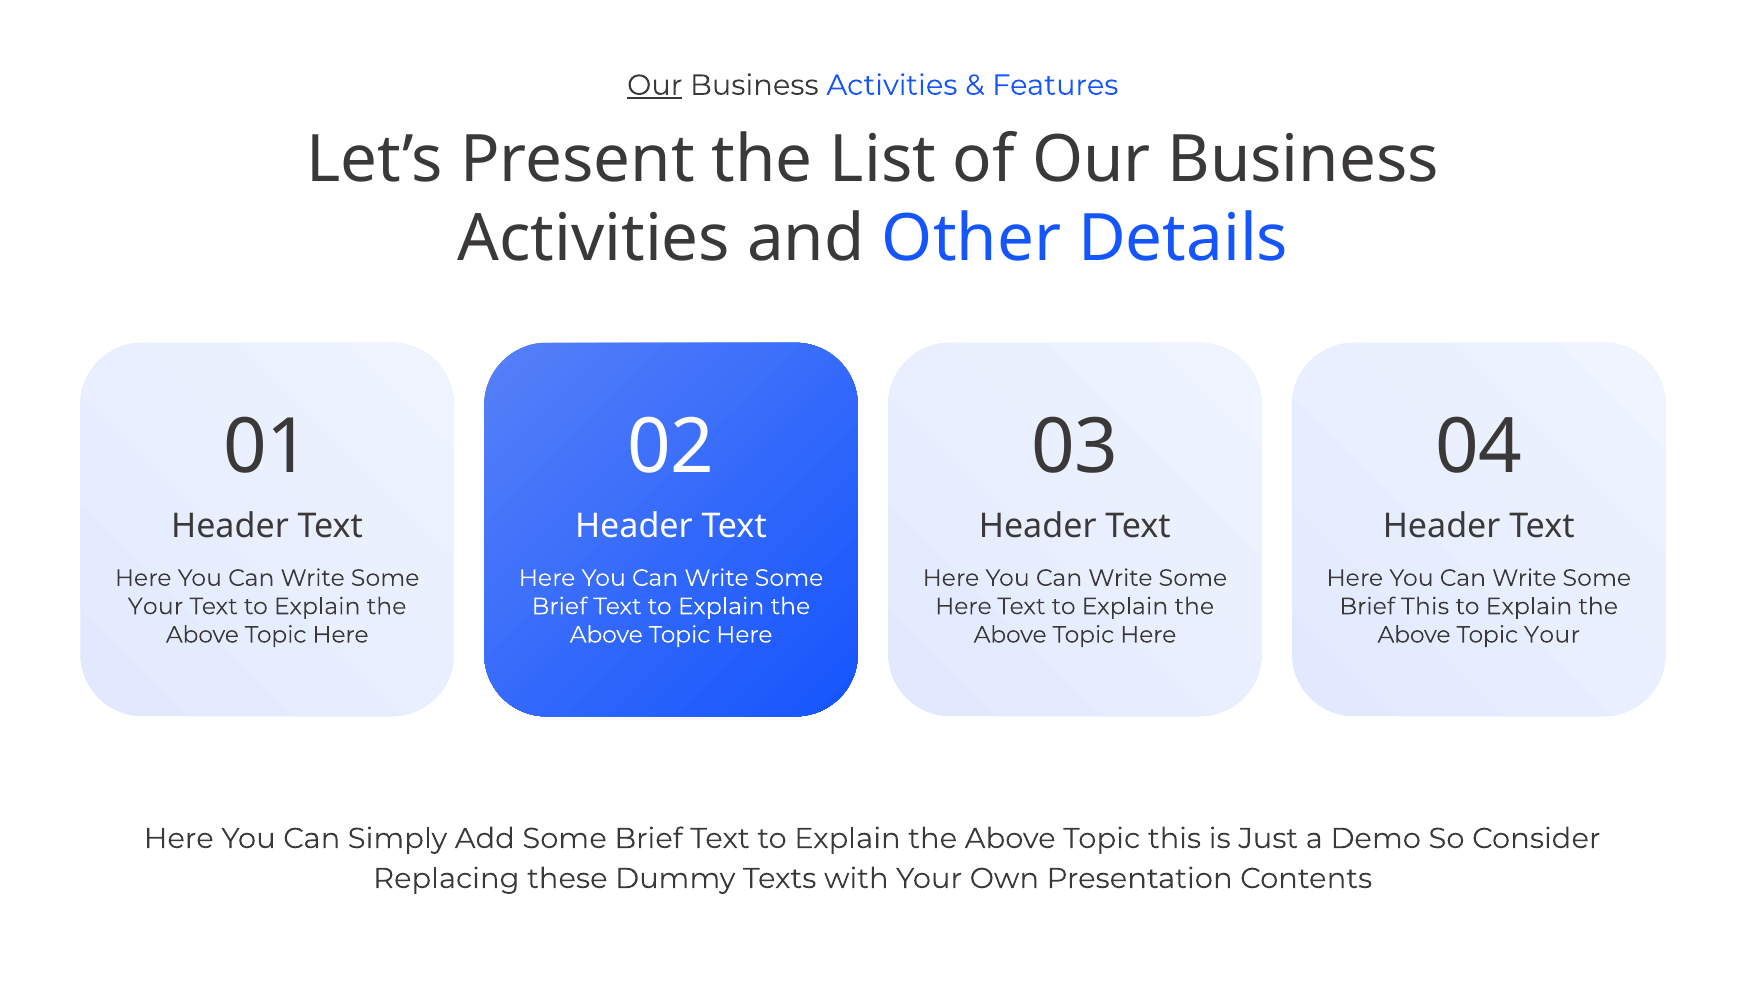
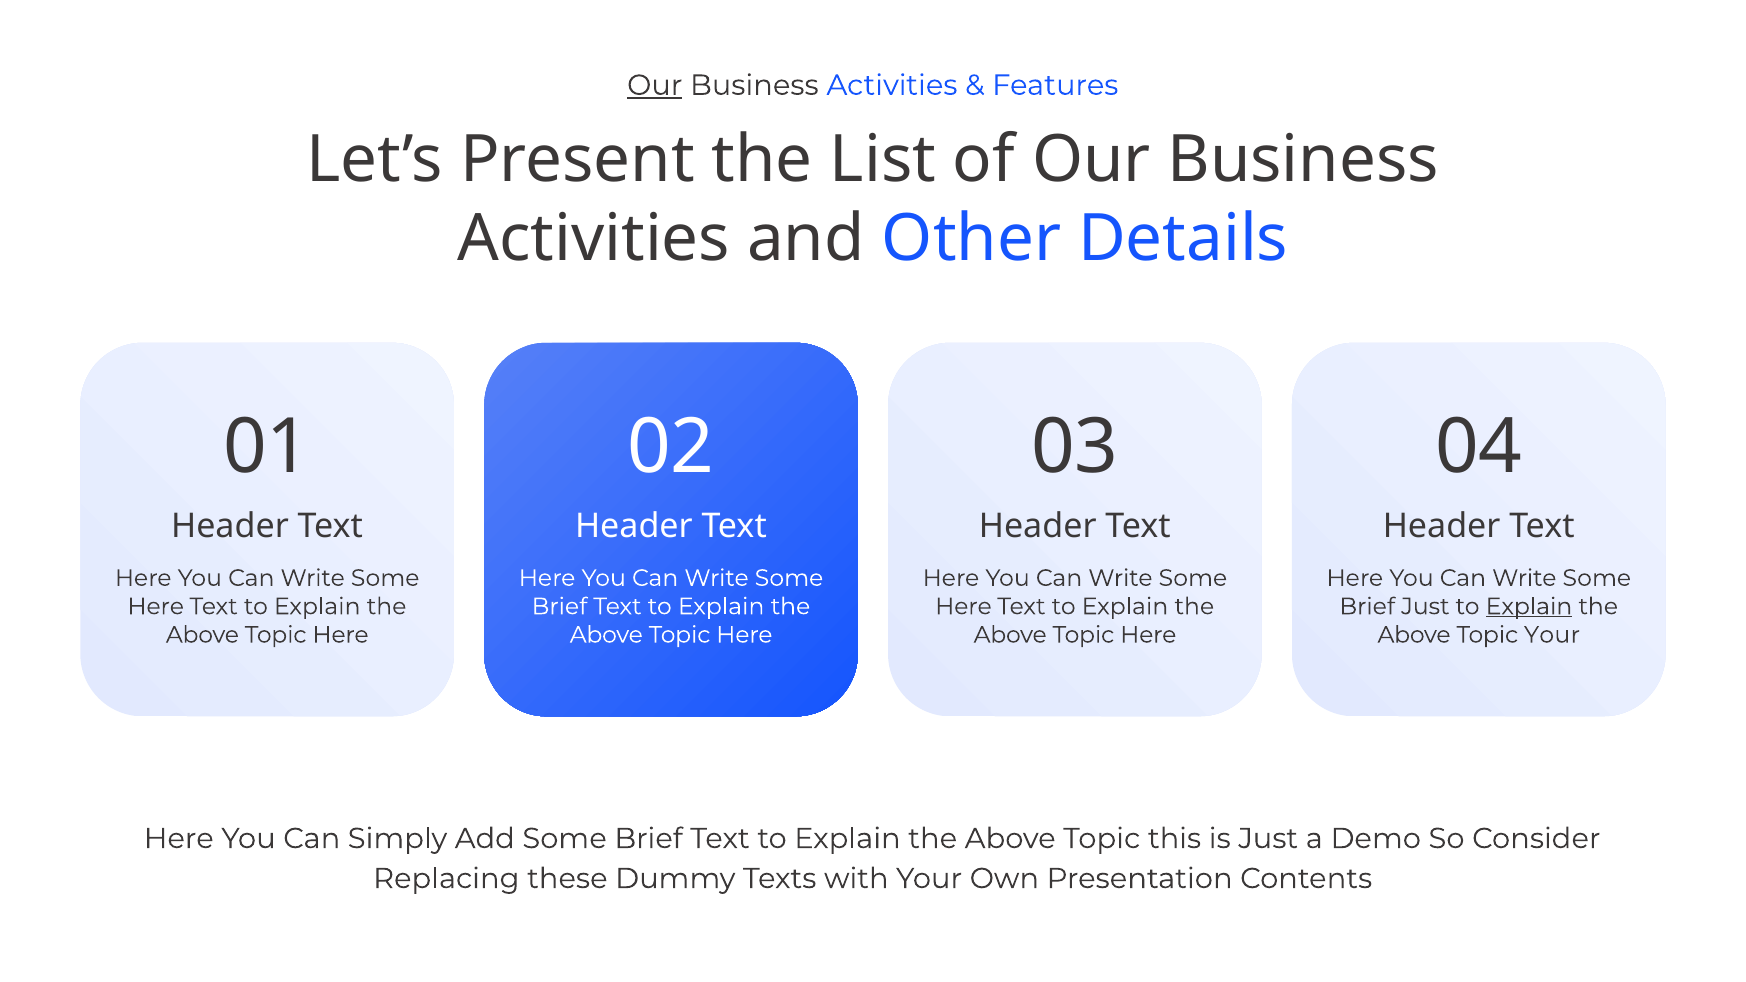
Your: Your -> Here (156, 607)
Brief This: This -> Just (1425, 607)
Explain underline: none -> present (1529, 607)
